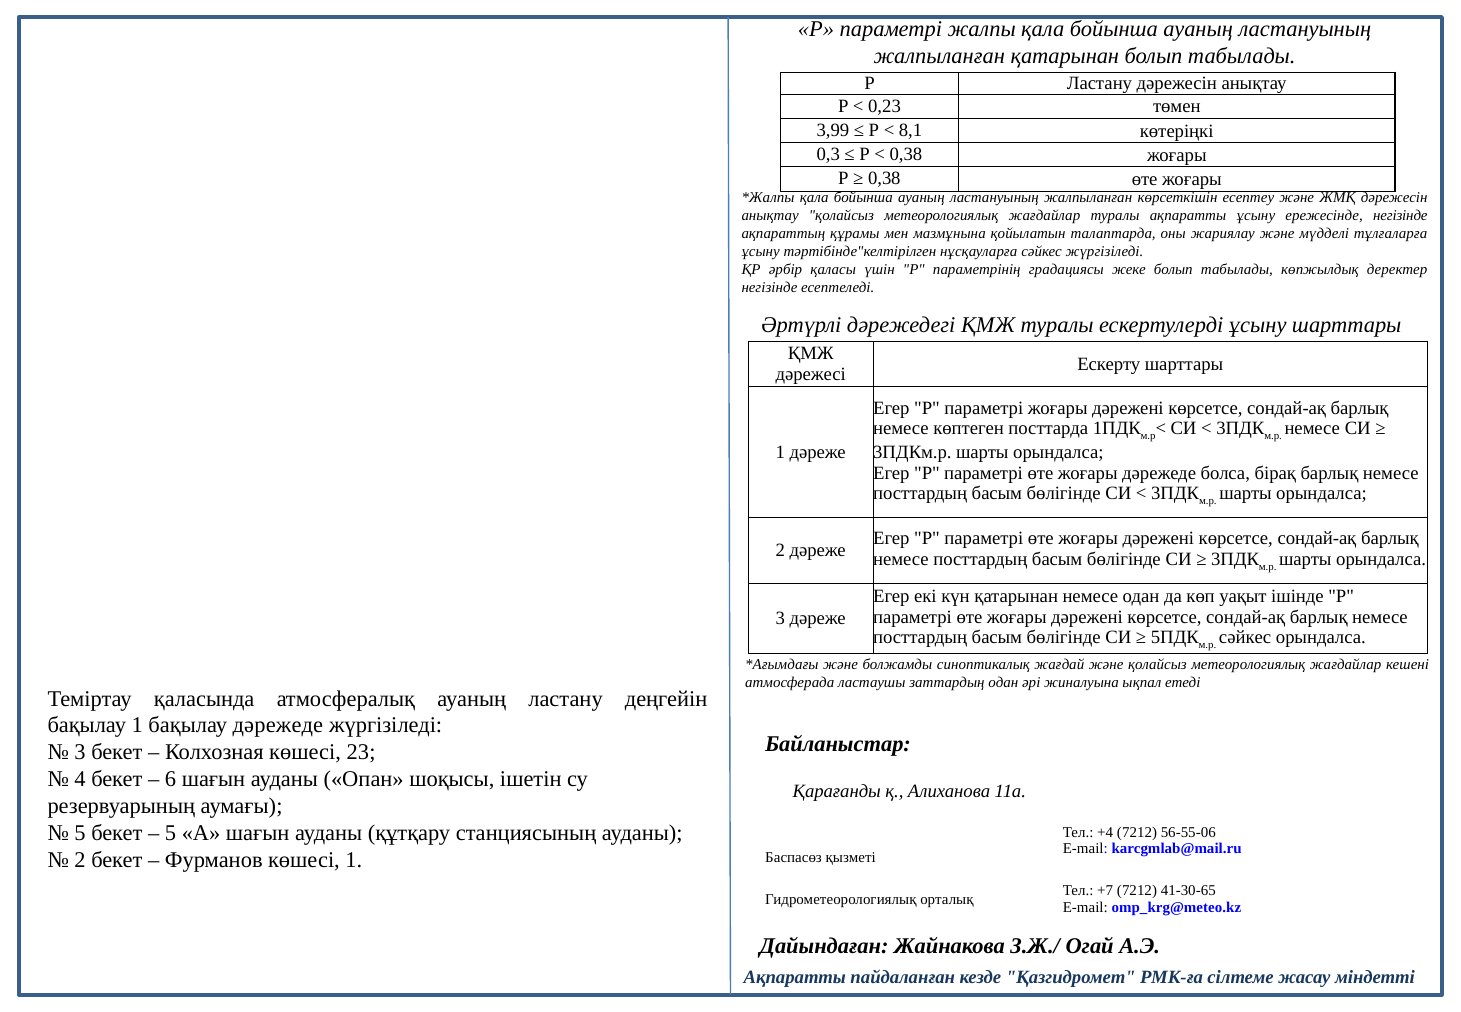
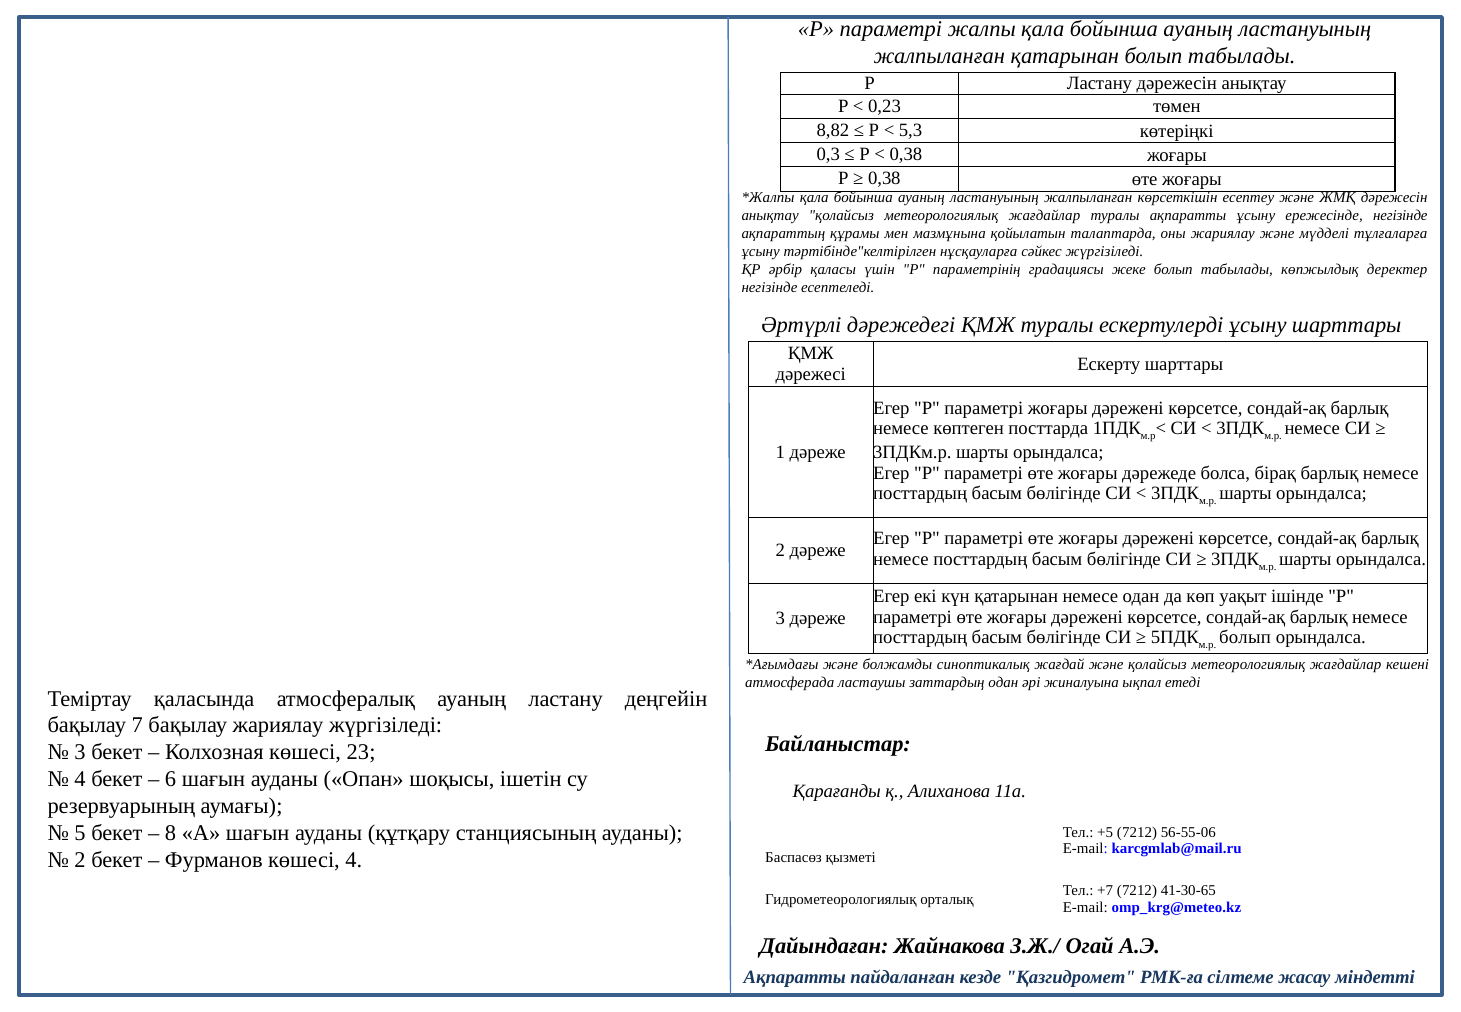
3,99: 3,99 -> 8,82 (833, 130)
8,1: 8,1 -> 5,3 (911, 130)
сәйкес: сәйкес -> болып (1245, 637)
бақылау 1: 1 -> 7 (137, 725)
бақылау дәрежеде: дәрежеде -> жариялау (278, 725)
5: 5 -> 8 (171, 833)
+4: +4 -> +5 (1105, 832)
көшесі 1: 1 -> 4 (354, 860)
